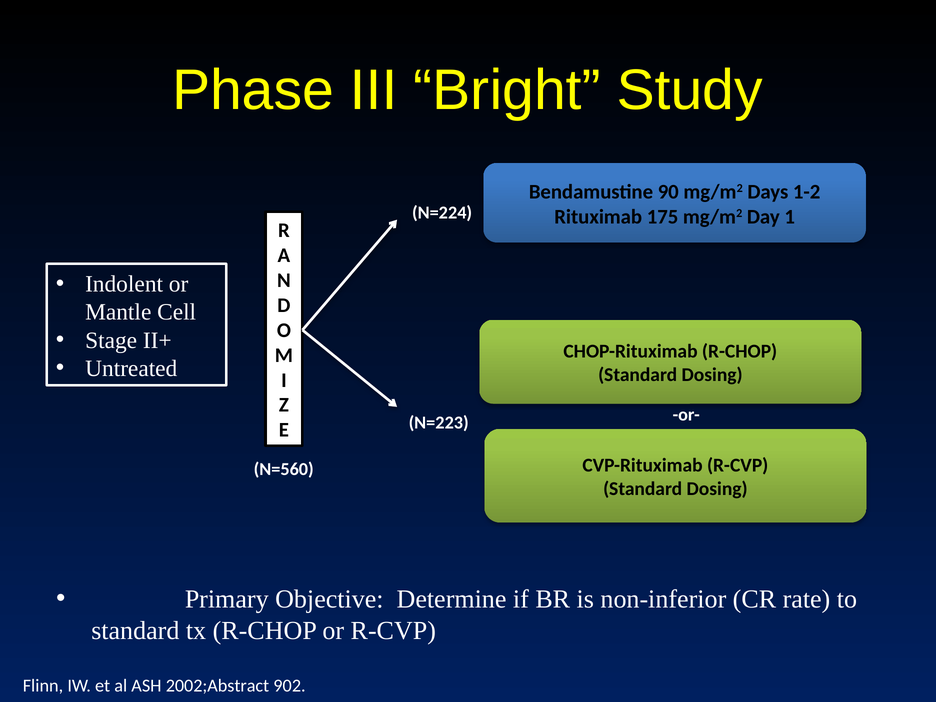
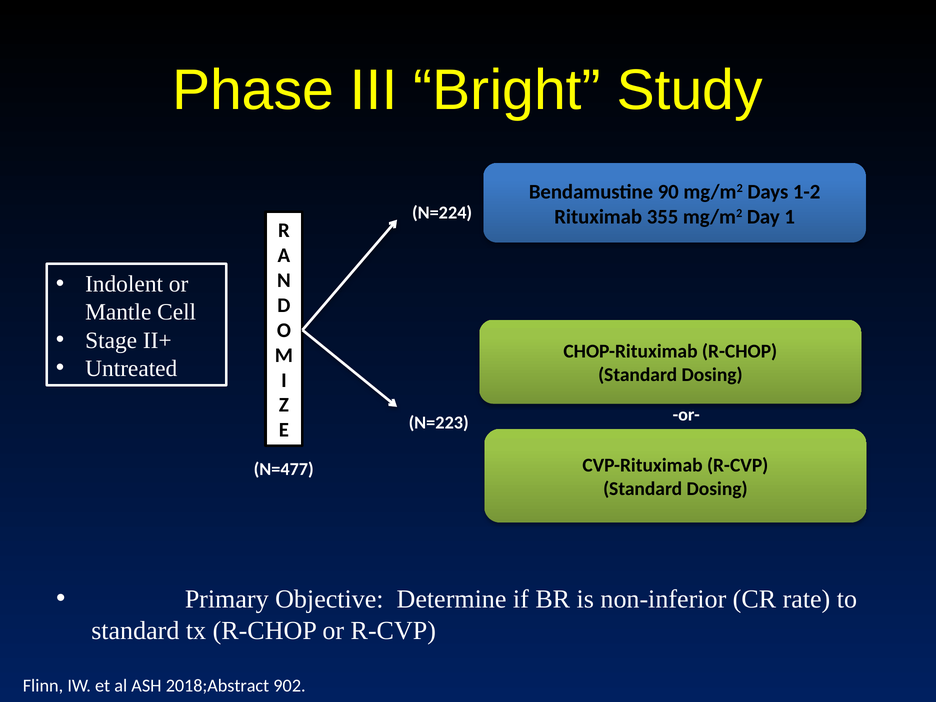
175: 175 -> 355 (663, 217)
N=560: N=560 -> N=477 (284, 469)
2002;Abstract: 2002;Abstract -> 2018;Abstract (217, 686)
